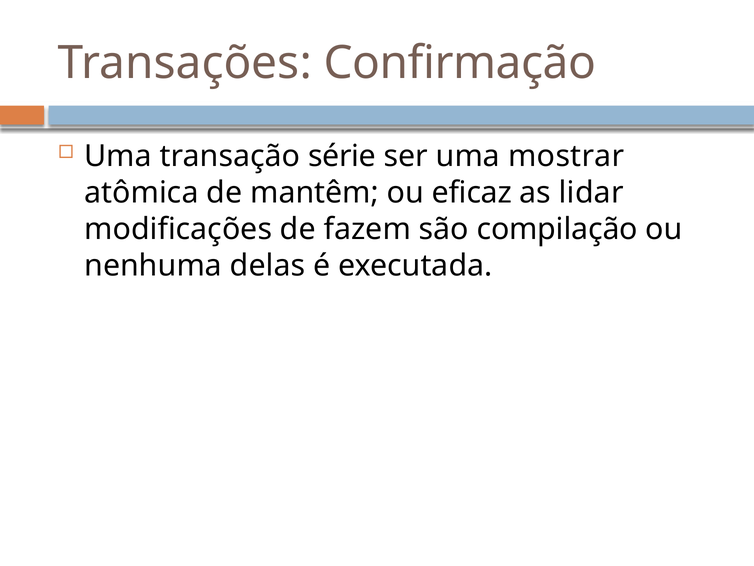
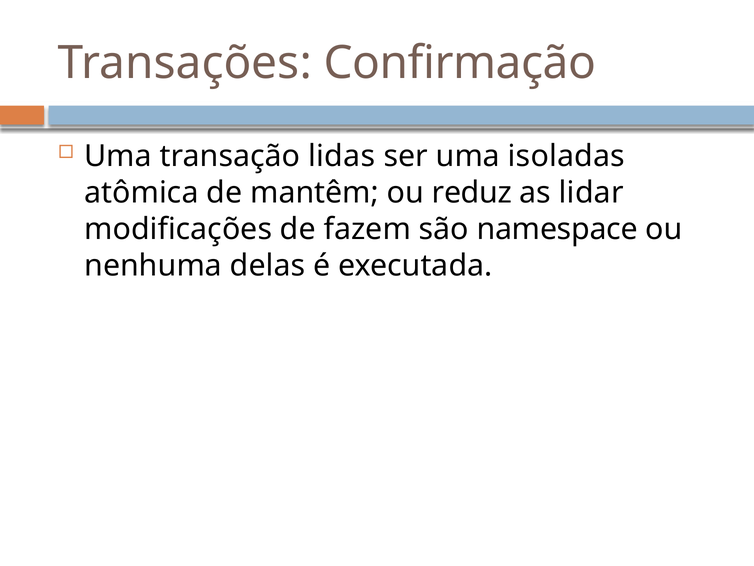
série: série -> lidas (342, 156)
mostrar: mostrar -> isoladas (566, 156)
eficaz: eficaz -> reduz (472, 192)
compilação: compilação -> namespace (557, 229)
